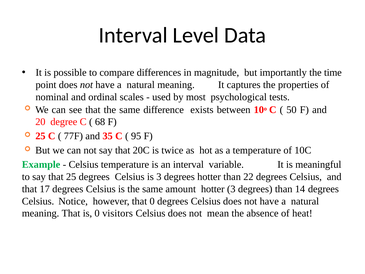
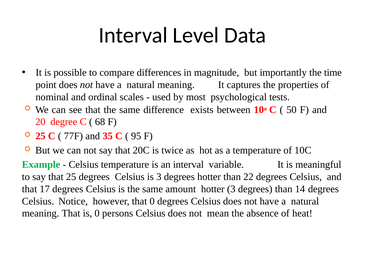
visitors: visitors -> persons (118, 213)
